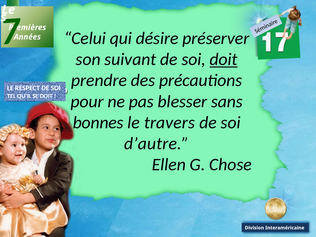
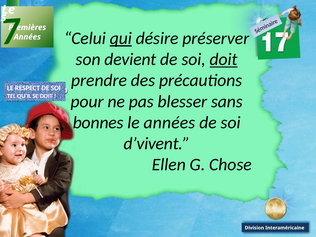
qui underline: none -> present (121, 38)
suivant: suivant -> devient (130, 59)
le travers: travers -> années (169, 123)
d’autre: d’autre -> d’vivent (157, 144)
